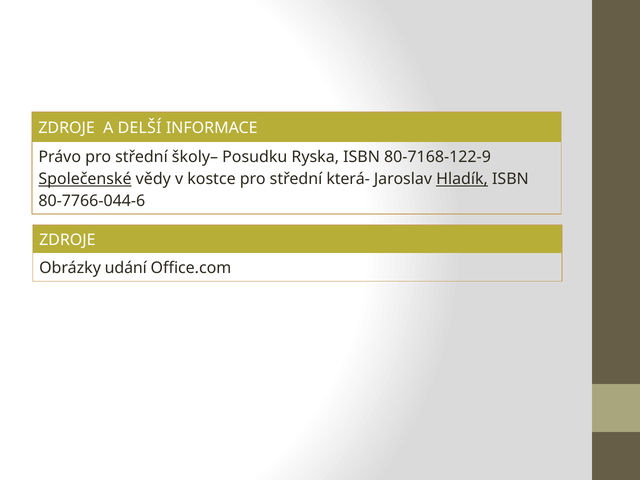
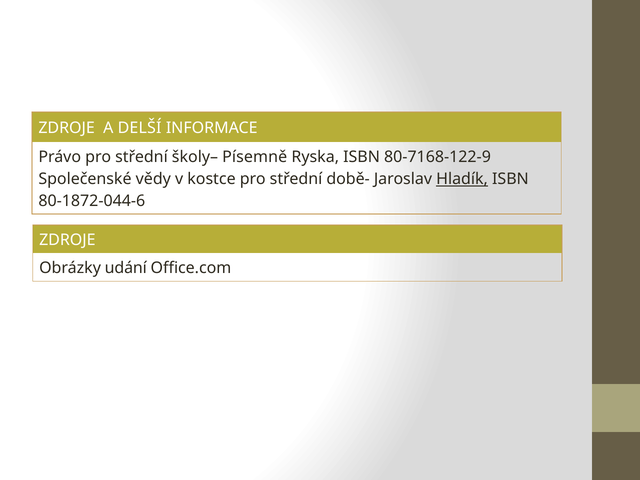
Posudku: Posudku -> Písemně (255, 157)
Společenské underline: present -> none (85, 179)
která-: která- -> době- (348, 179)
80-7766-044-6: 80-7766-044-6 -> 80-1872-044-6 (92, 201)
